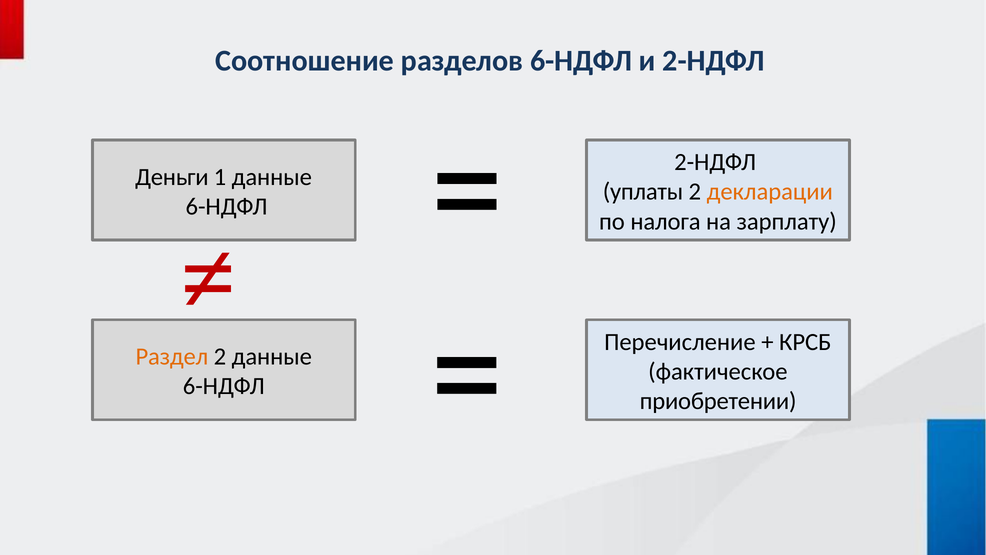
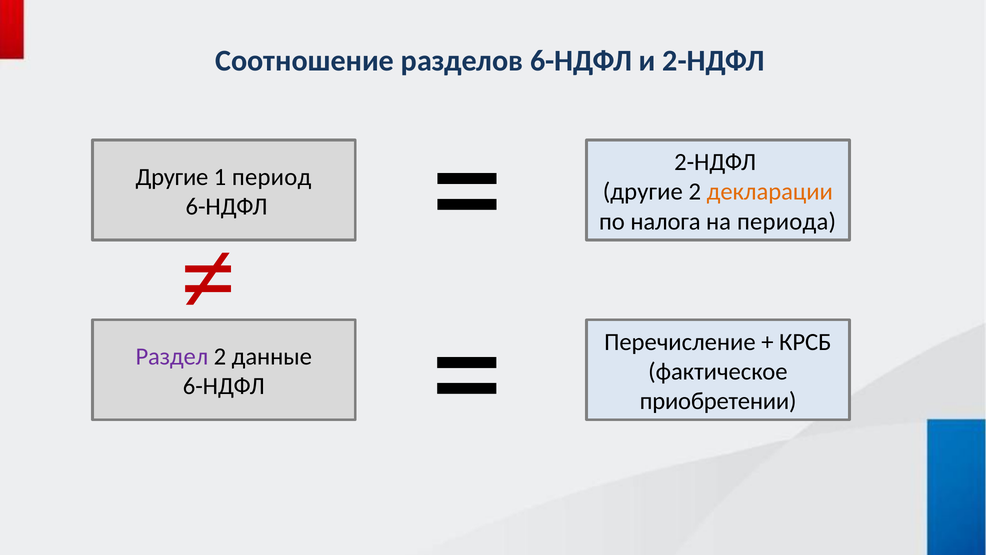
Деньги: Деньги -> Другие (172, 177)
1 данные: данные -> период (272, 177)
уплаты: уплаты -> другие (643, 192)
зарплату: зарплату -> периода (787, 221)
Раздел colour: orange -> purple (172, 356)
